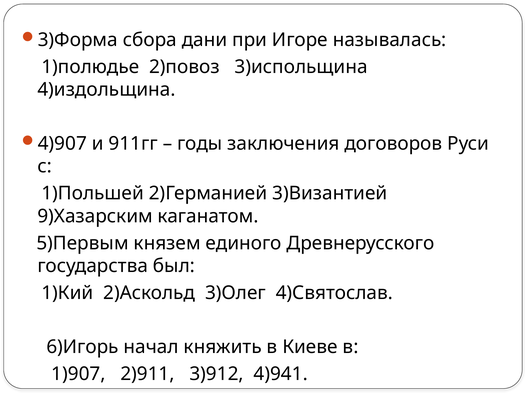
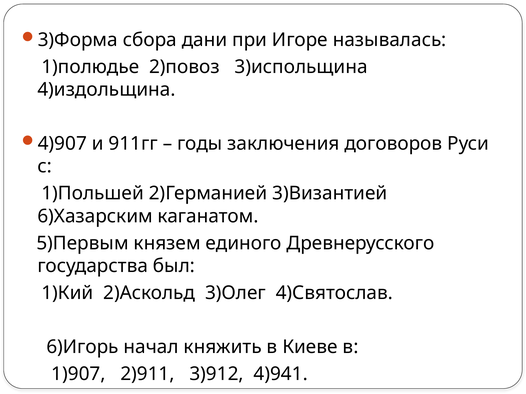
9)Хазарским: 9)Хазарским -> 6)Хазарским (95, 216)
